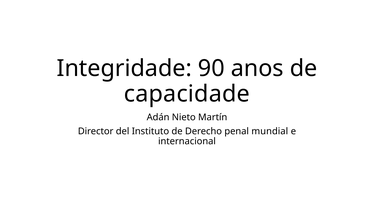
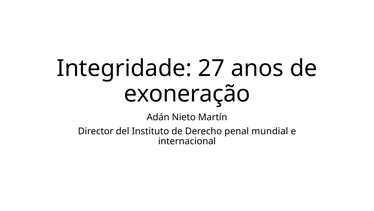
90: 90 -> 27 (211, 68)
capacidade: capacidade -> exoneração (187, 93)
